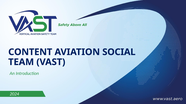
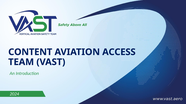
SOCIAL: SOCIAL -> ACCESS (119, 52)
